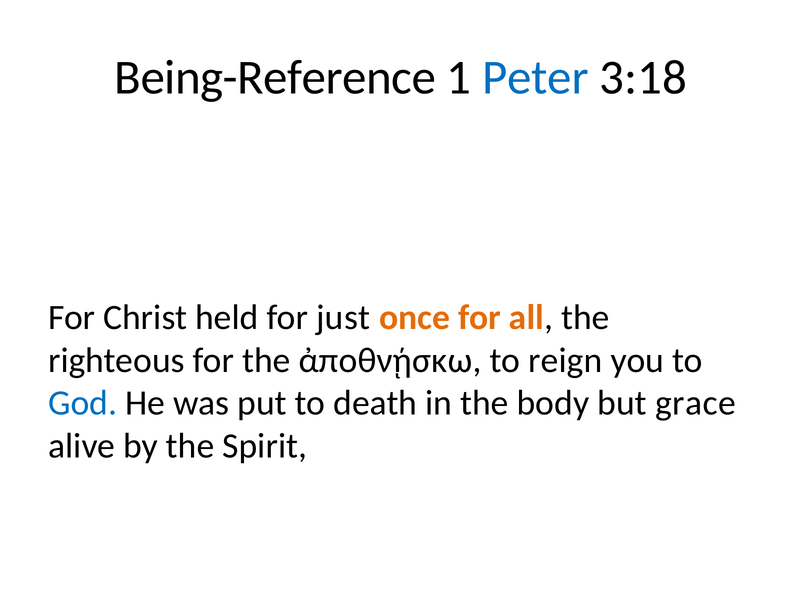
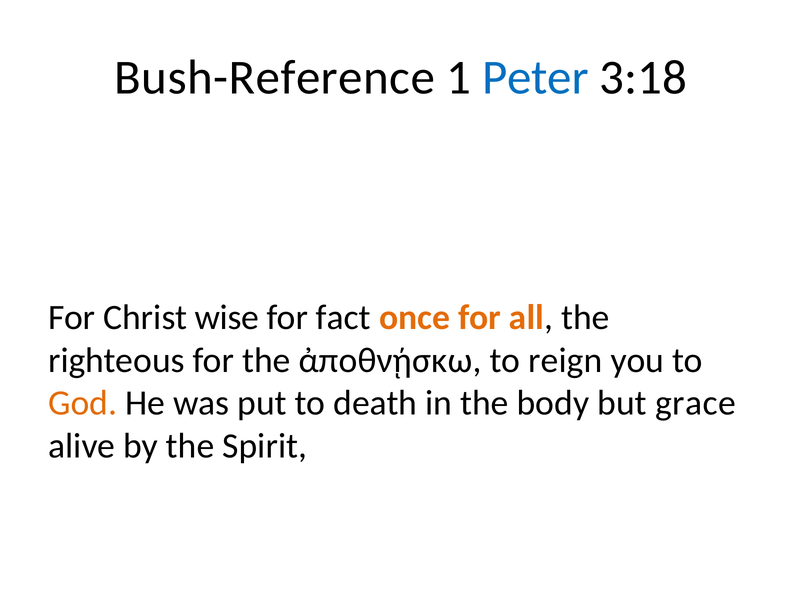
Being-Reference: Being-Reference -> Bush-Reference (275, 78)
held: held -> wise (227, 318)
just: just -> fact (343, 318)
God colour: blue -> orange (83, 404)
